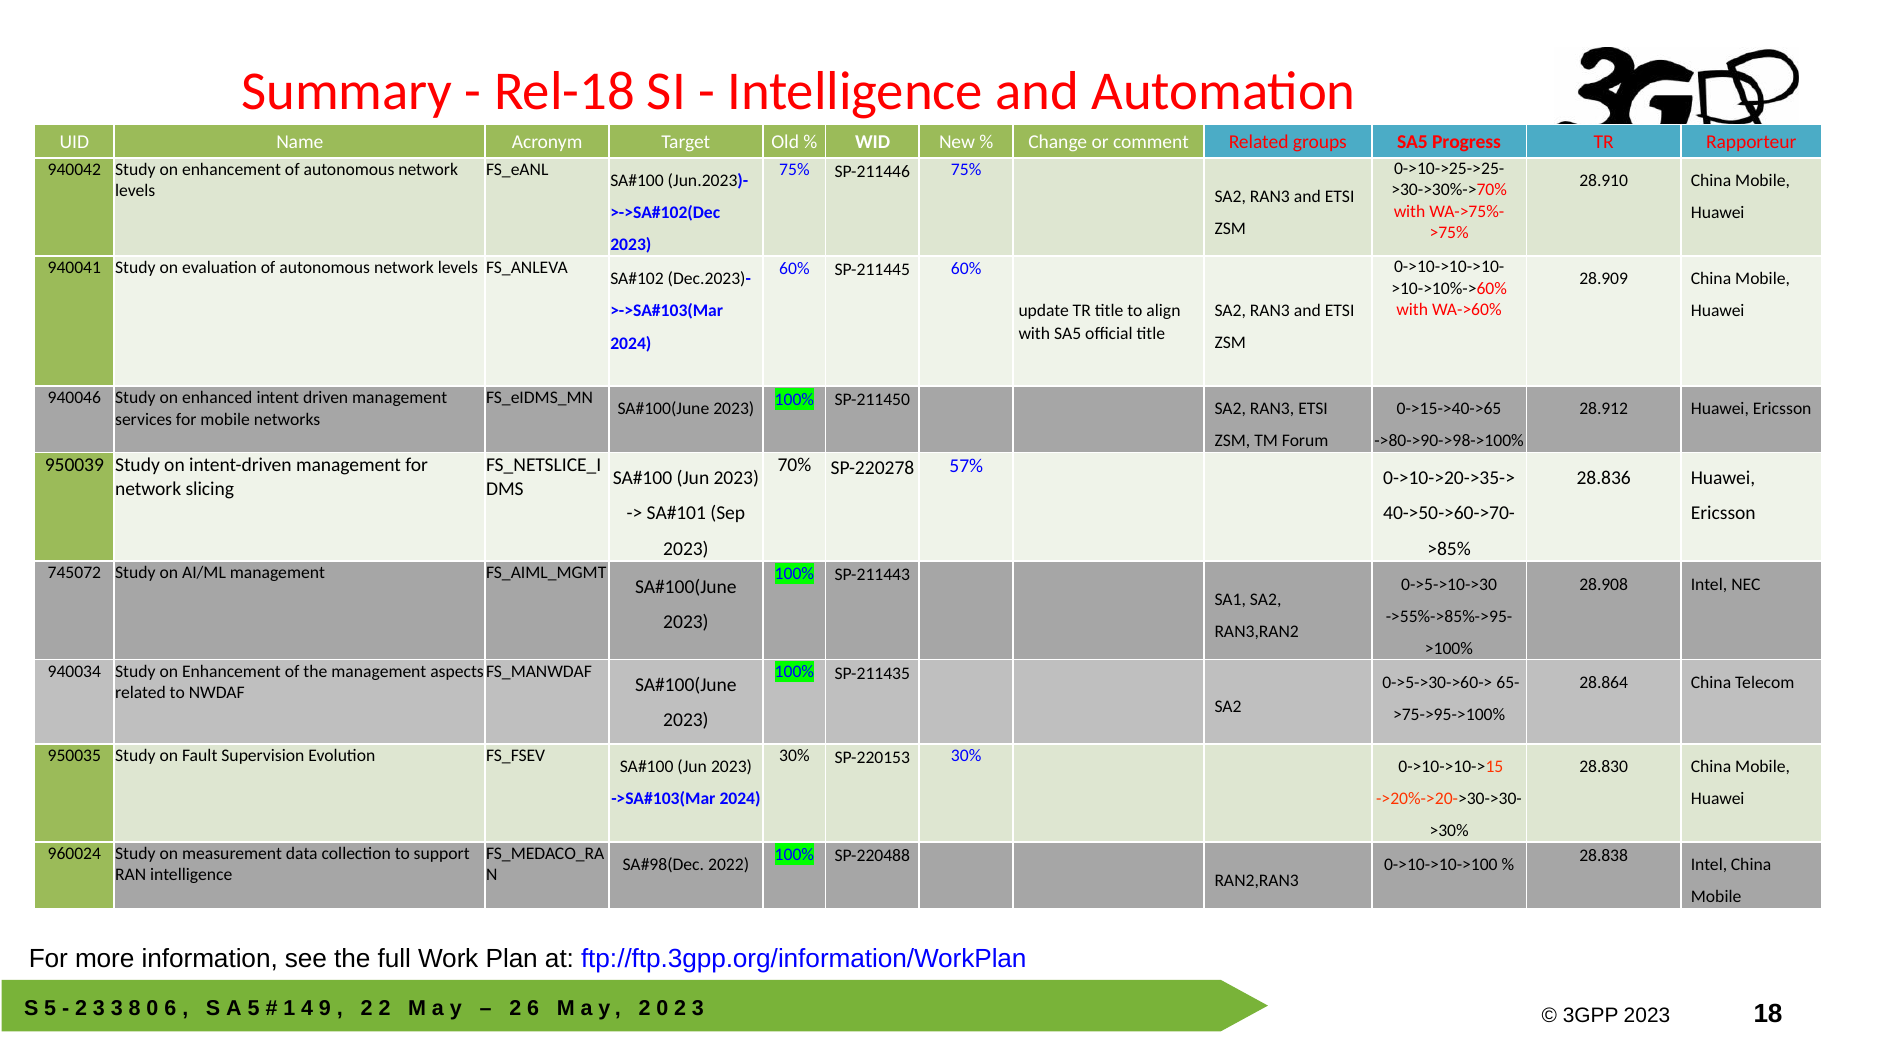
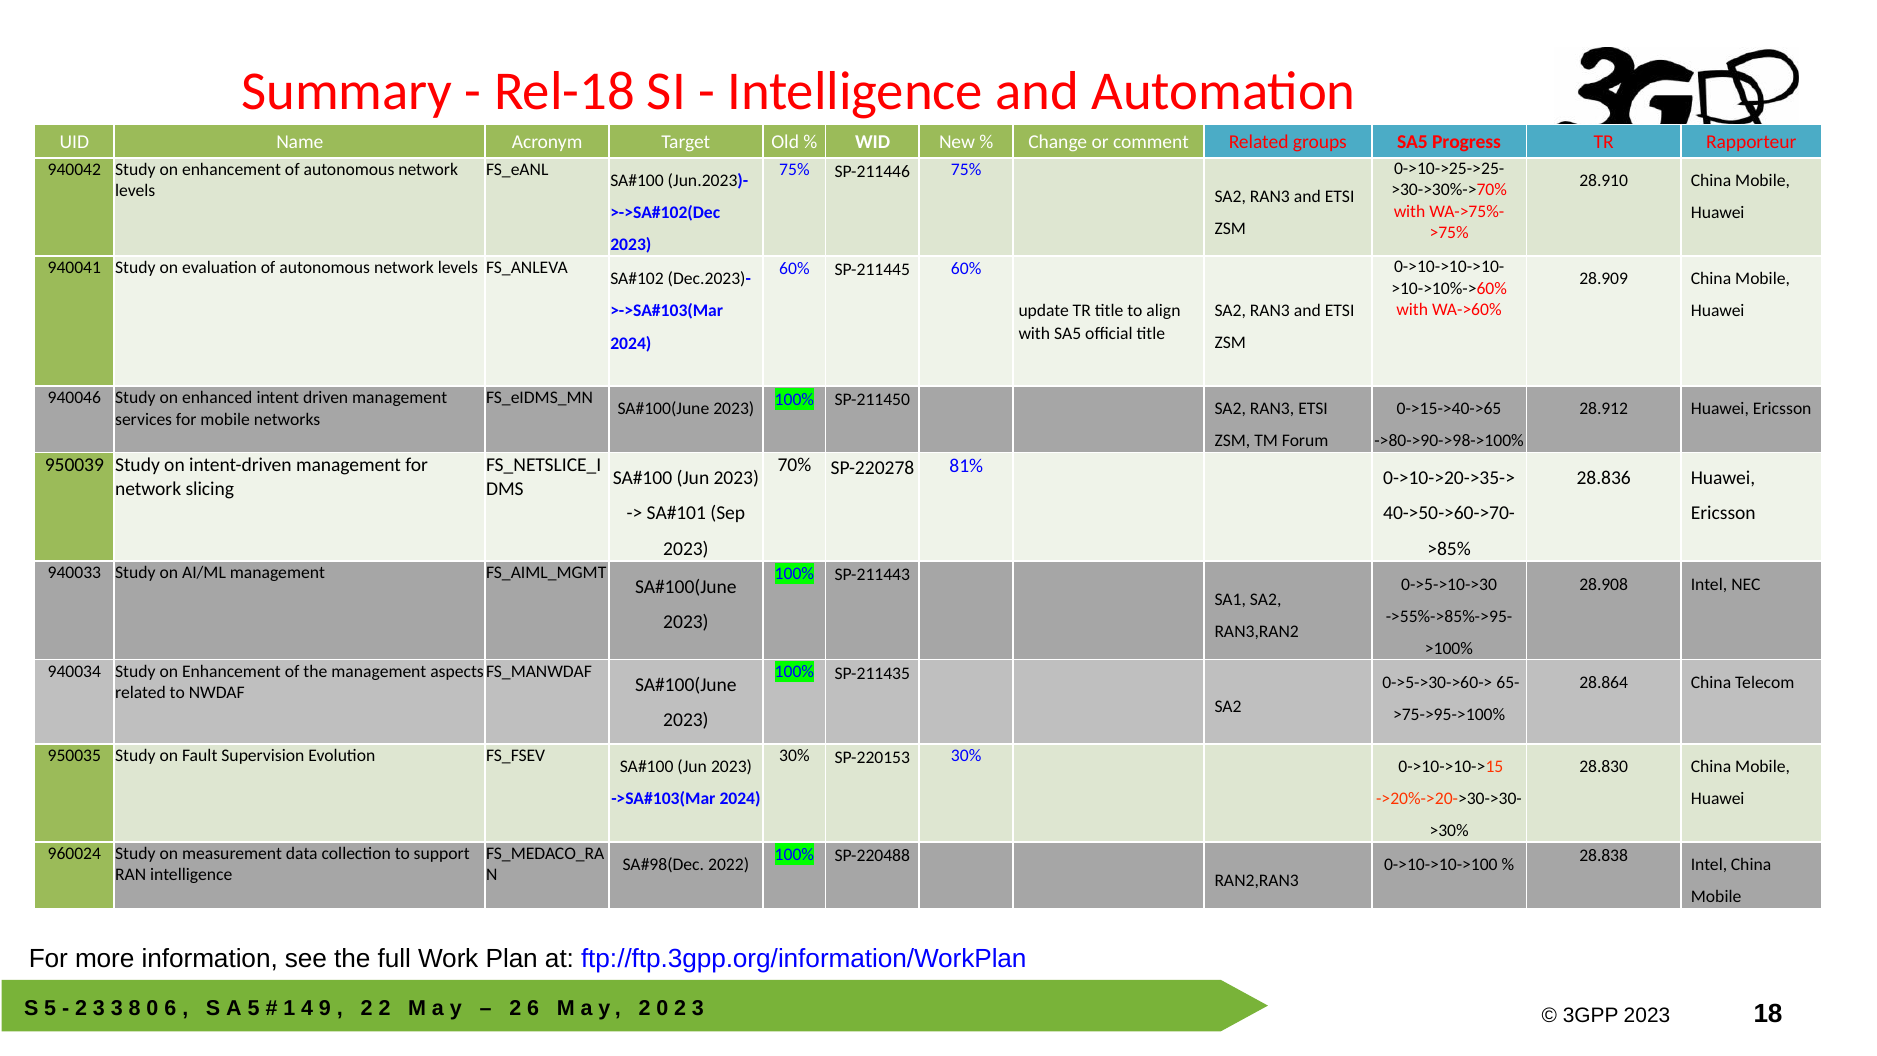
57%: 57% -> 81% (966, 466)
745072: 745072 -> 940033 (74, 573)
